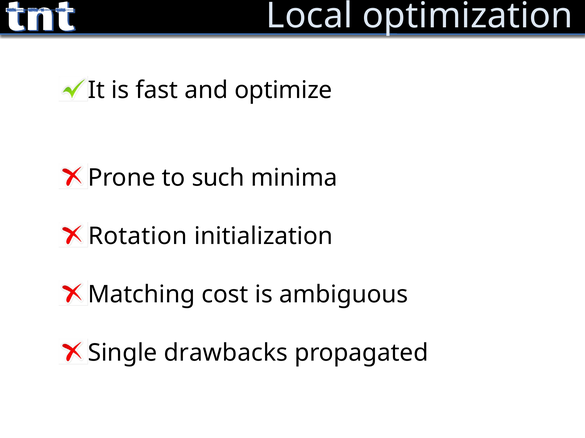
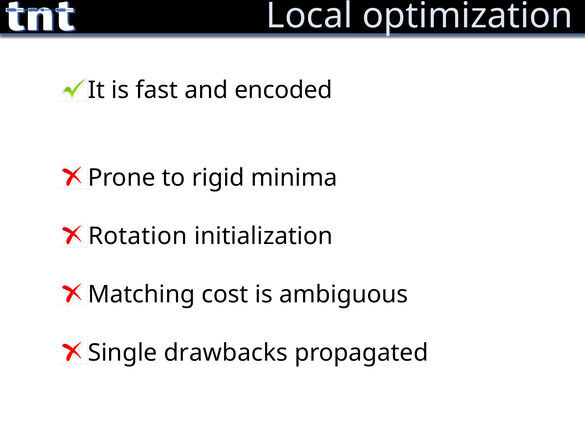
optimize: optimize -> encoded (283, 90)
such: such -> rigid (218, 178)
